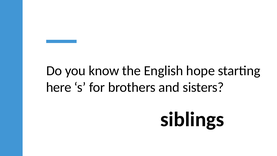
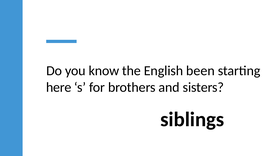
hope: hope -> been (201, 71)
